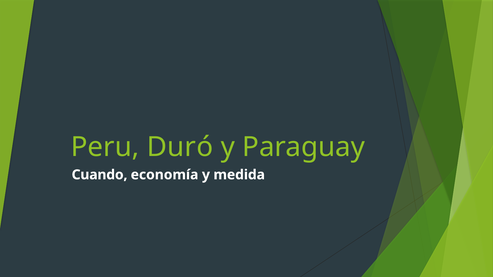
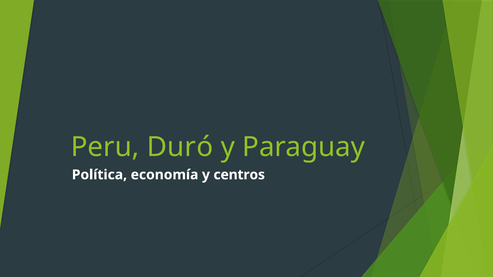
Cuando: Cuando -> Política (99, 175)
medida: medida -> centros (239, 175)
